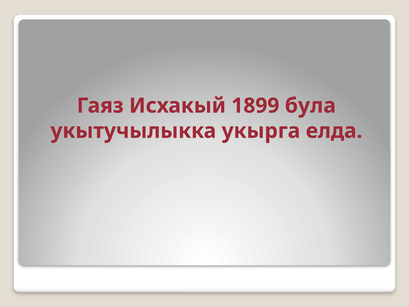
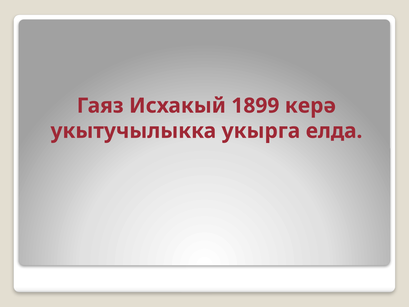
була: була -> керә (310, 106)
